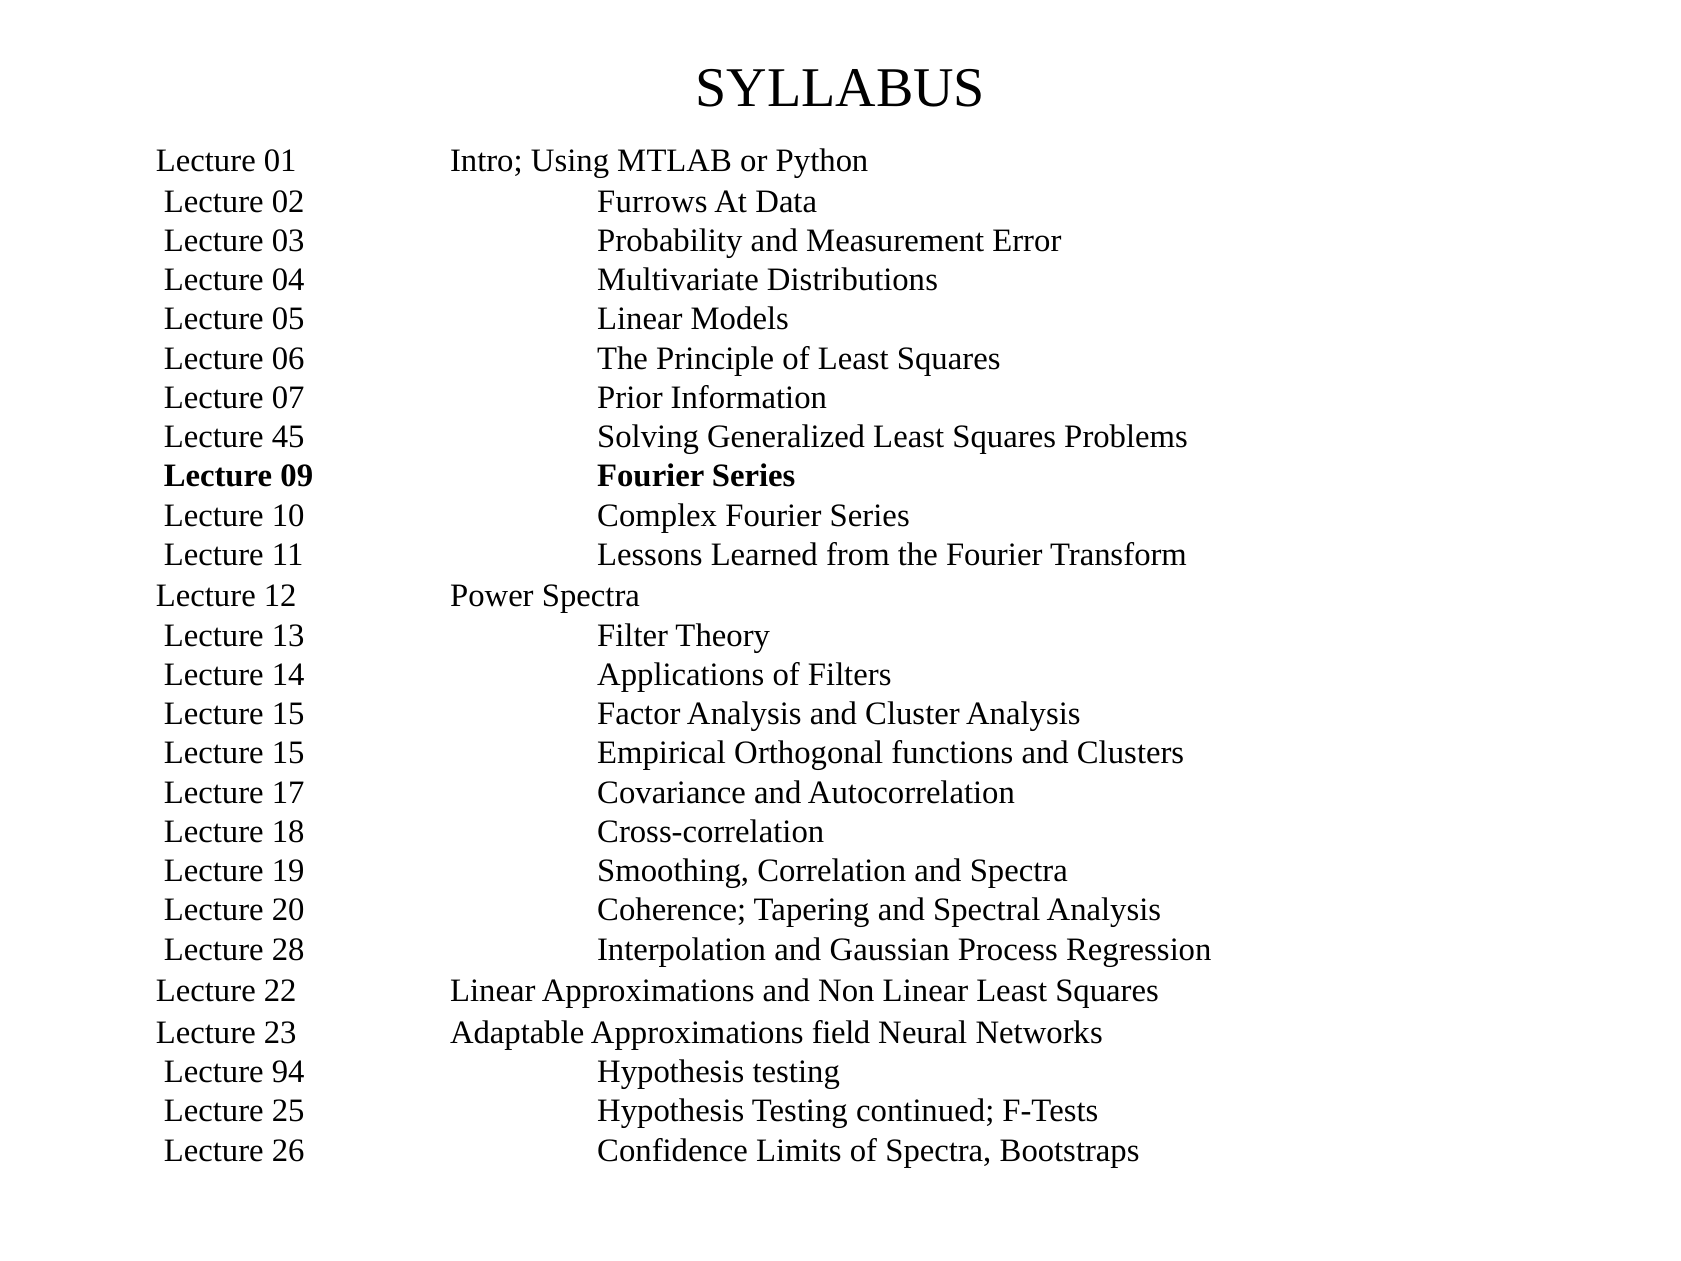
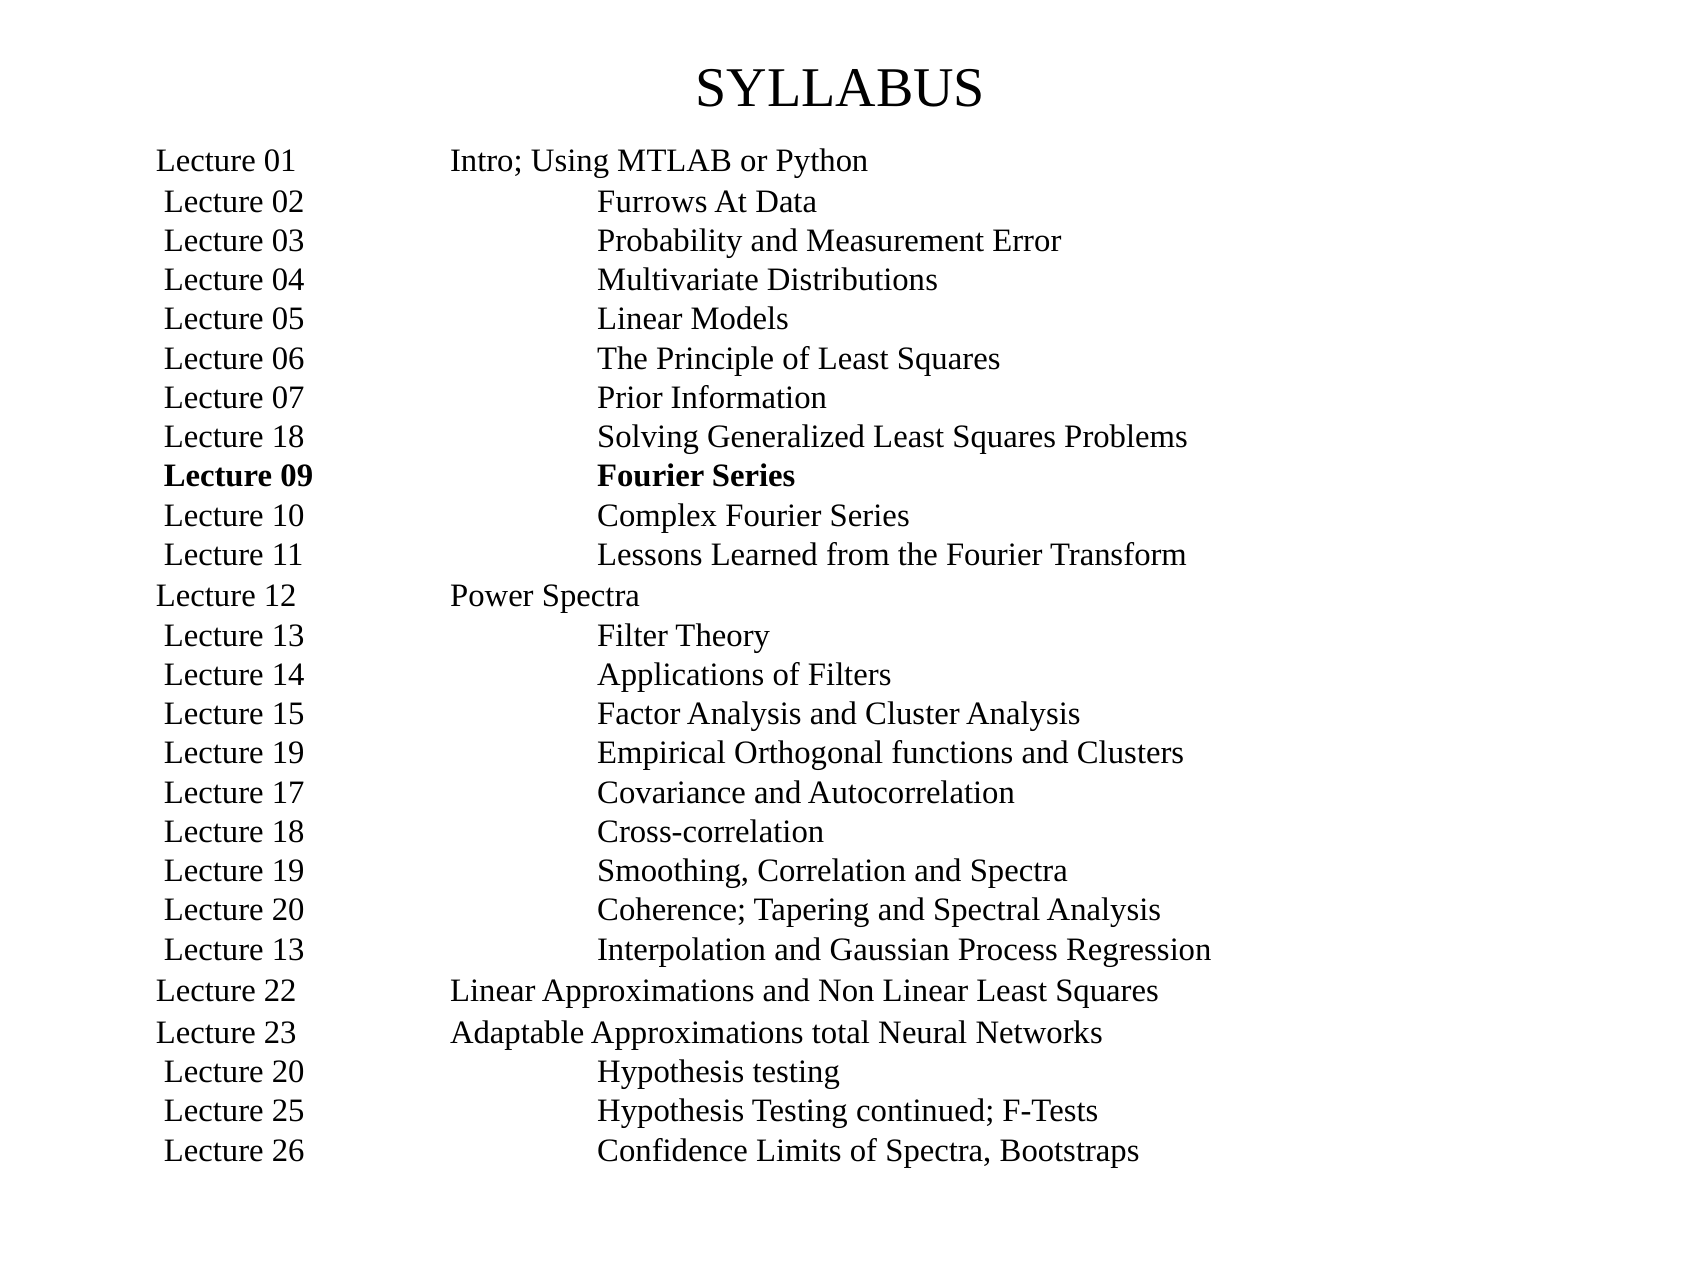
45: 45 -> 18 (288, 437)
15: 15 -> 19 (288, 753)
28: 28 -> 13 (288, 949)
field: field -> total (841, 1032)
94: 94 -> 20 (288, 1072)
